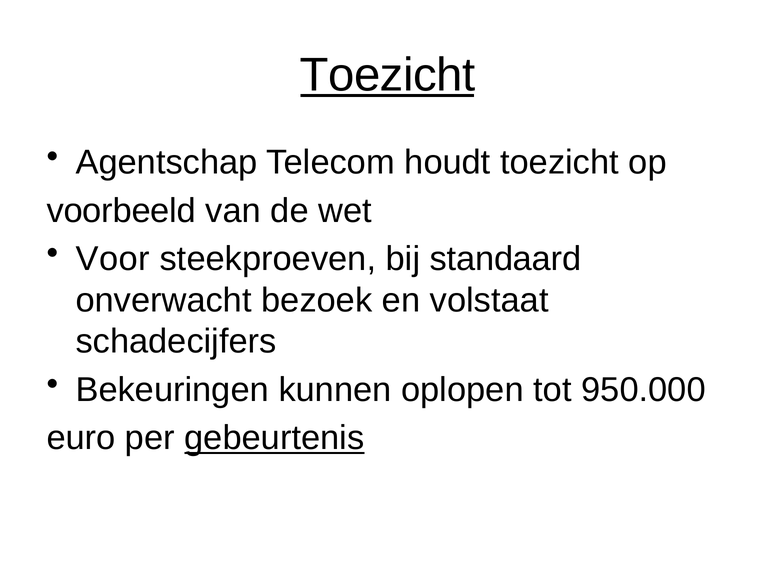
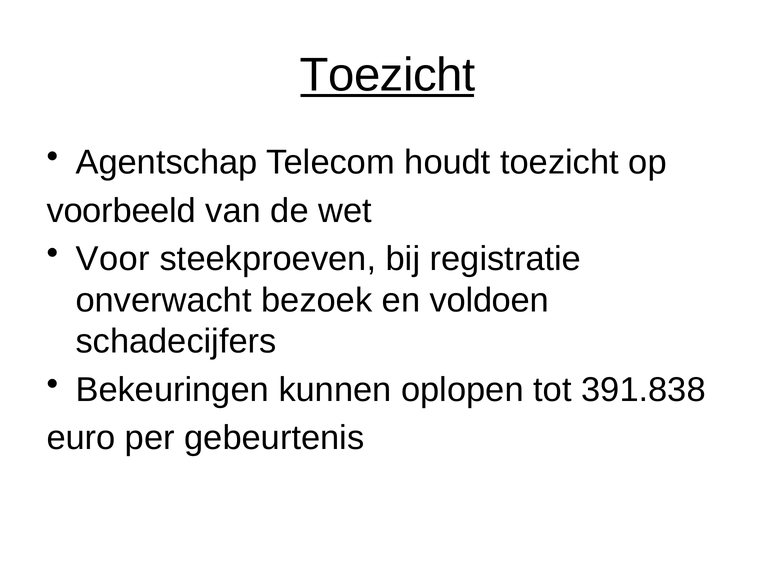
standaard: standaard -> registratie (505, 259)
volstaat: volstaat -> voldoen (489, 300)
950.000: 950.000 -> 391.838 (643, 390)
gebeurtenis underline: present -> none (274, 438)
